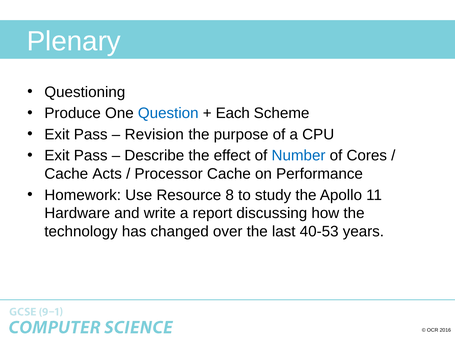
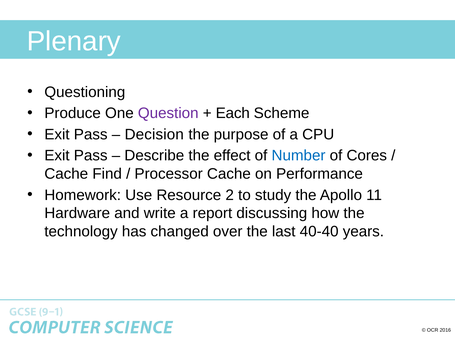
Question colour: blue -> purple (168, 113)
Revision: Revision -> Decision (154, 135)
Acts: Acts -> Find (107, 174)
8: 8 -> 2 (230, 195)
40-53: 40-53 -> 40-40 (319, 232)
